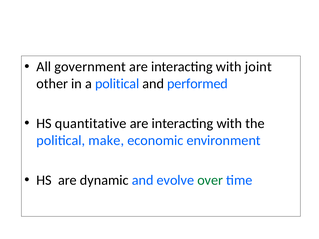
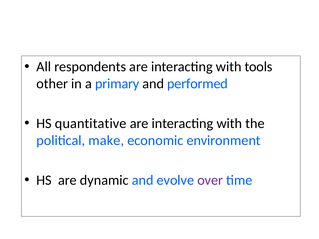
government: government -> respondents (90, 67)
joint: joint -> tools (258, 67)
a political: political -> primary (117, 84)
over colour: green -> purple (210, 180)
